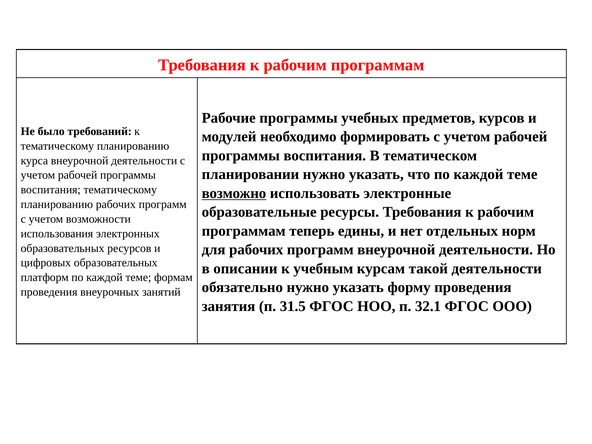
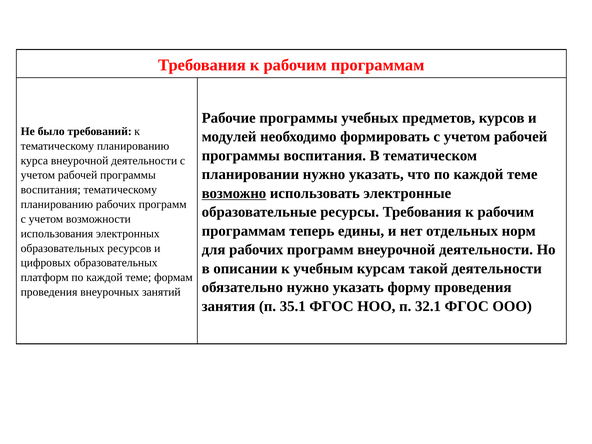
31.5: 31.5 -> 35.1 (293, 306)
